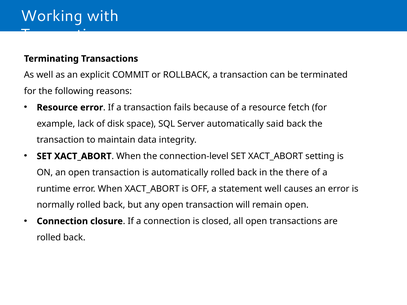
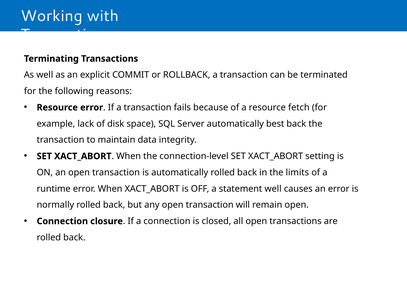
said: said -> best (275, 124)
there: there -> limits (297, 173)
